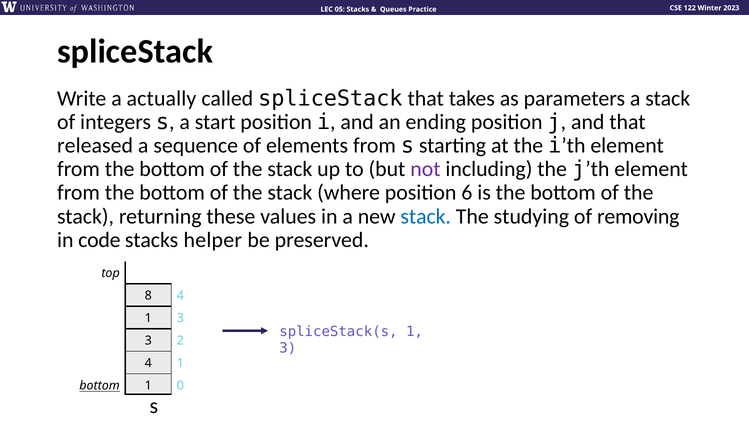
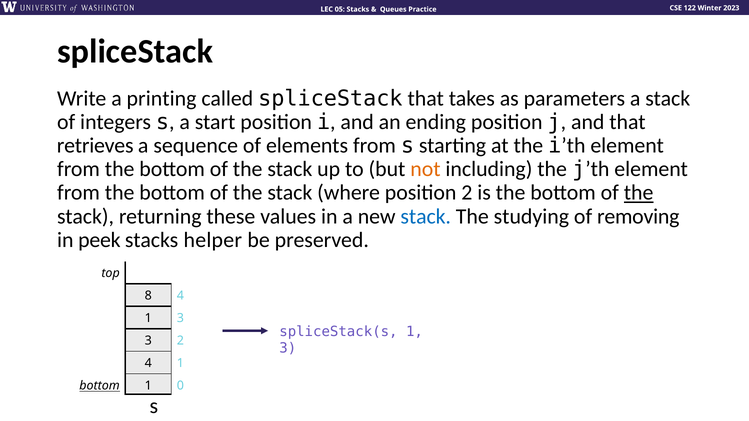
actually: actually -> printing (162, 99)
released: released -> retrieves (95, 146)
not colour: purple -> orange (425, 169)
position 6: 6 -> 2 (467, 193)
the underline: none -> present (639, 193)
code: code -> peek (99, 240)
